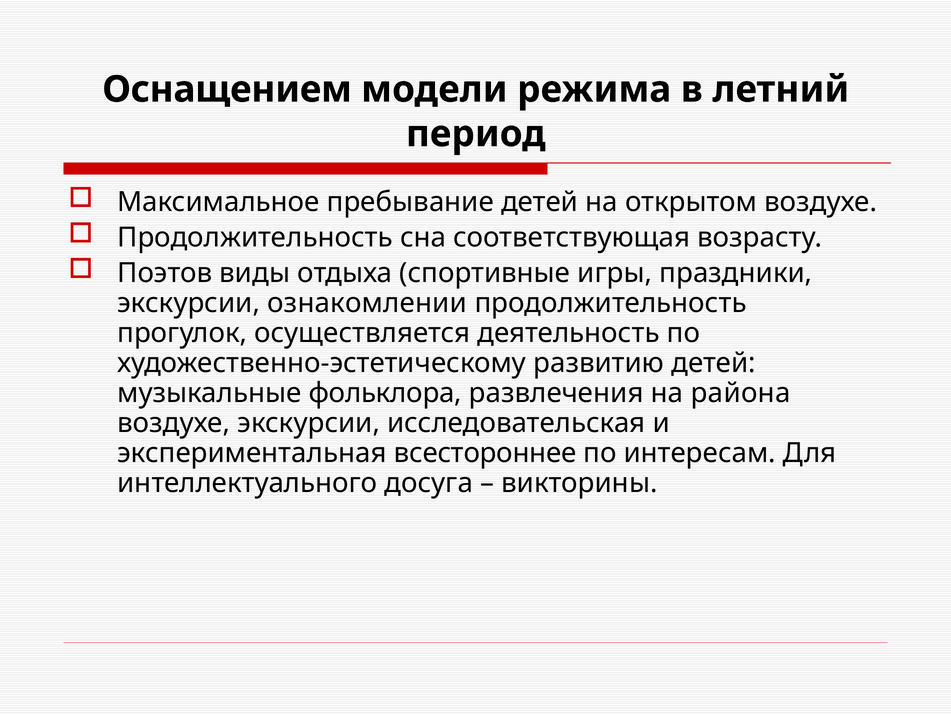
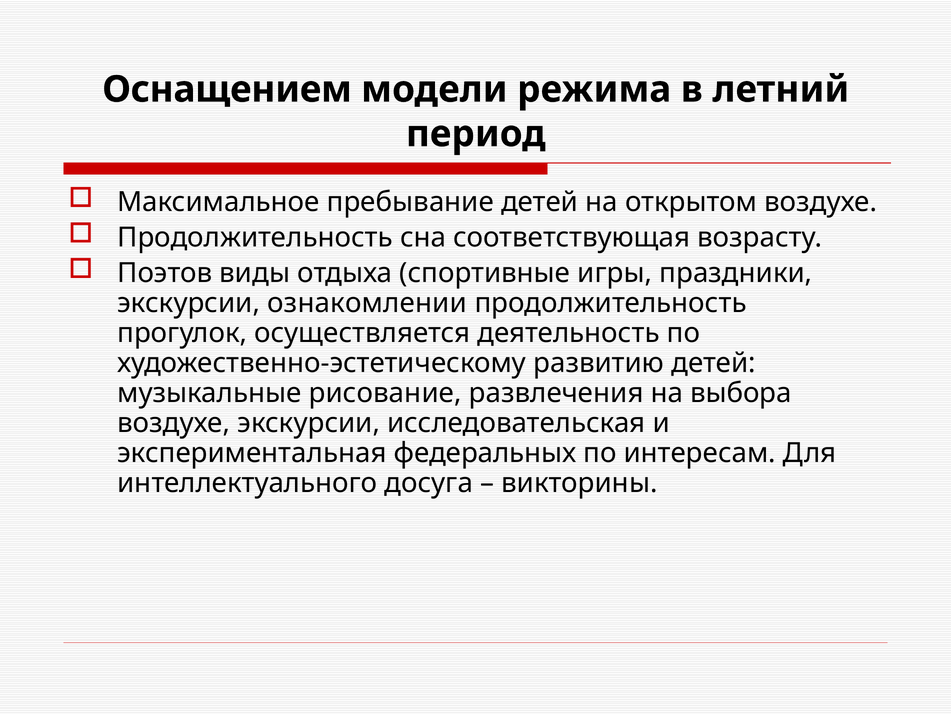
фольклора: фольклора -> рисование (385, 393)
района: района -> выбора (741, 393)
всестороннее: всестороннее -> федеральных (485, 453)
